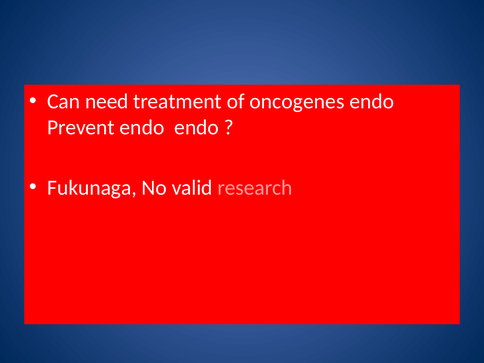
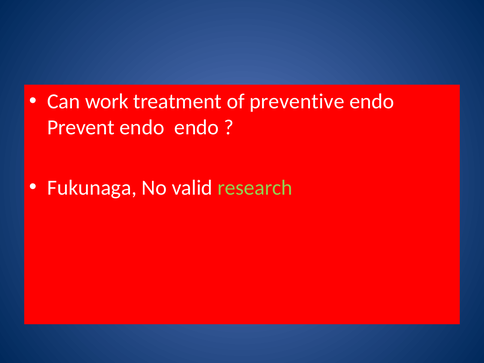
need: need -> work (107, 102)
oncogenes: oncogenes -> preventive (297, 102)
research colour: pink -> light green (255, 188)
